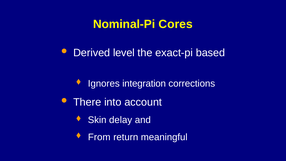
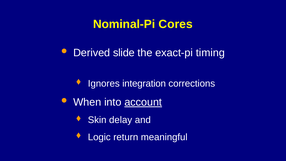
level: level -> slide (124, 53)
based: based -> timing (210, 53)
There: There -> When (87, 102)
account underline: none -> present (143, 102)
From: From -> Logic (99, 137)
